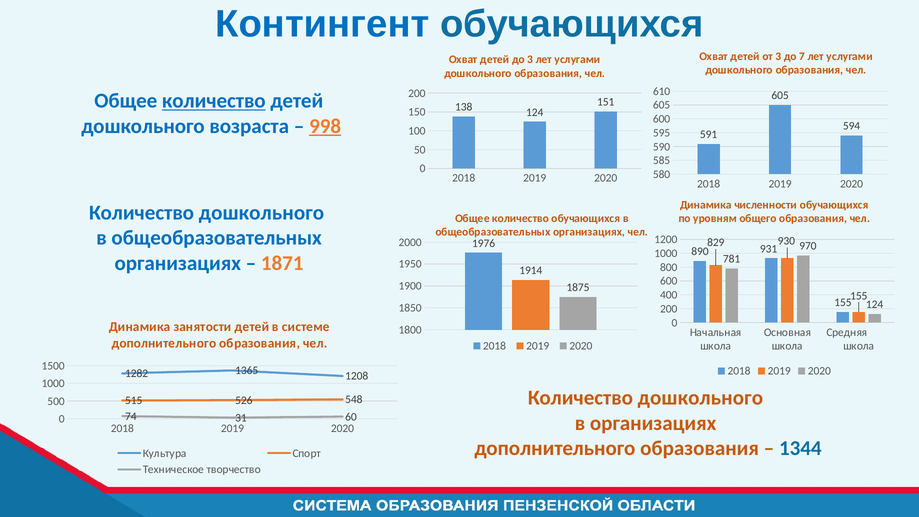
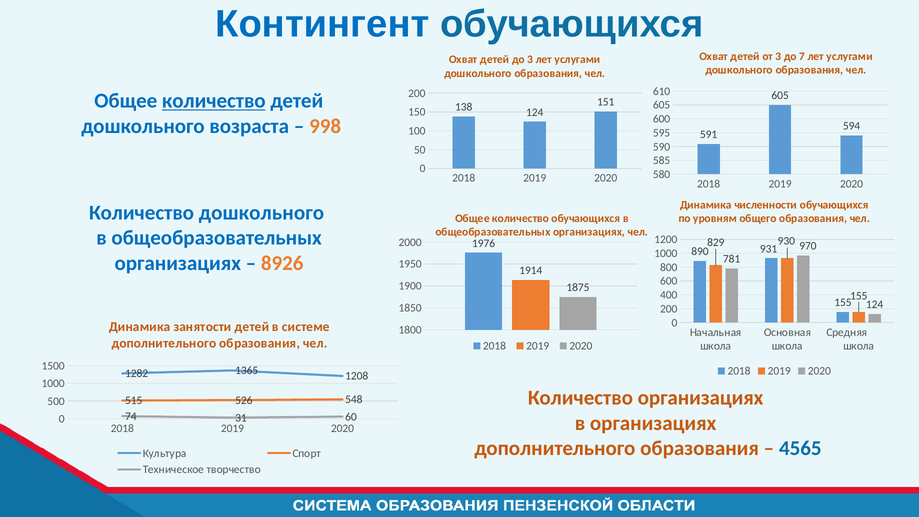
998 underline: present -> none (325, 126)
1871: 1871 -> 8926 (282, 263)
дошкольного: дошкольного -> организациях (701, 398)
1344: 1344 -> 4565 (800, 448)
